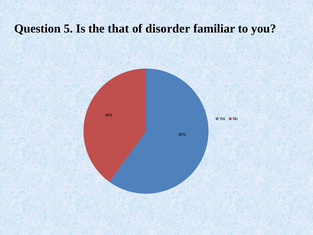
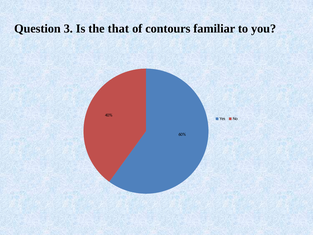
5: 5 -> 3 (68, 28)
disorder: disorder -> contours (168, 28)
